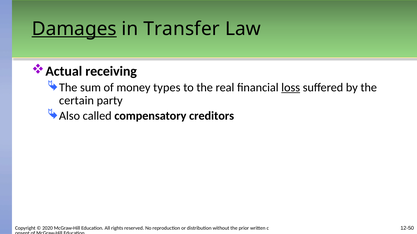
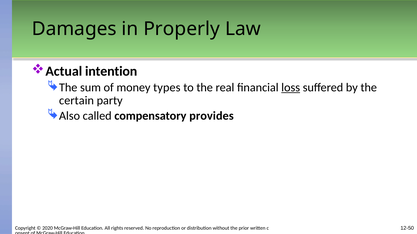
Damages underline: present -> none (74, 29)
Transfer: Transfer -> Properly (182, 29)
receiving: receiving -> intention (111, 71)
creditors: creditors -> provides (212, 116)
